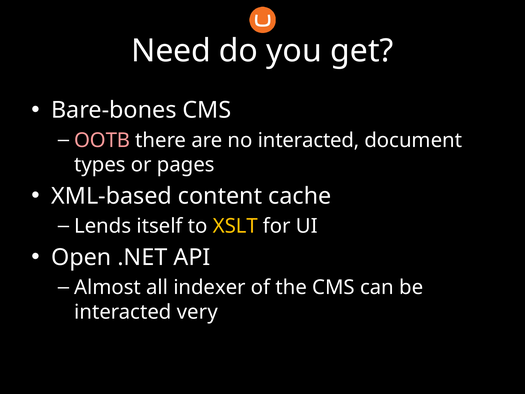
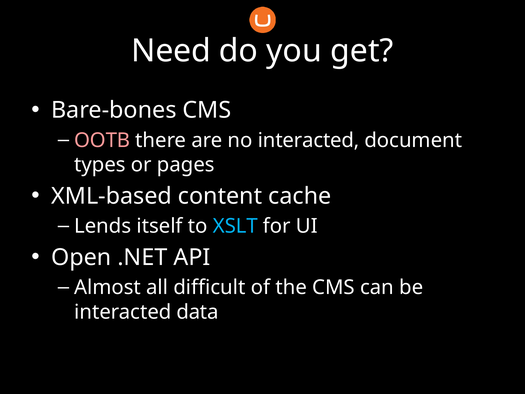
XSLT colour: yellow -> light blue (235, 226)
indexer: indexer -> difficult (209, 287)
very: very -> data (197, 312)
